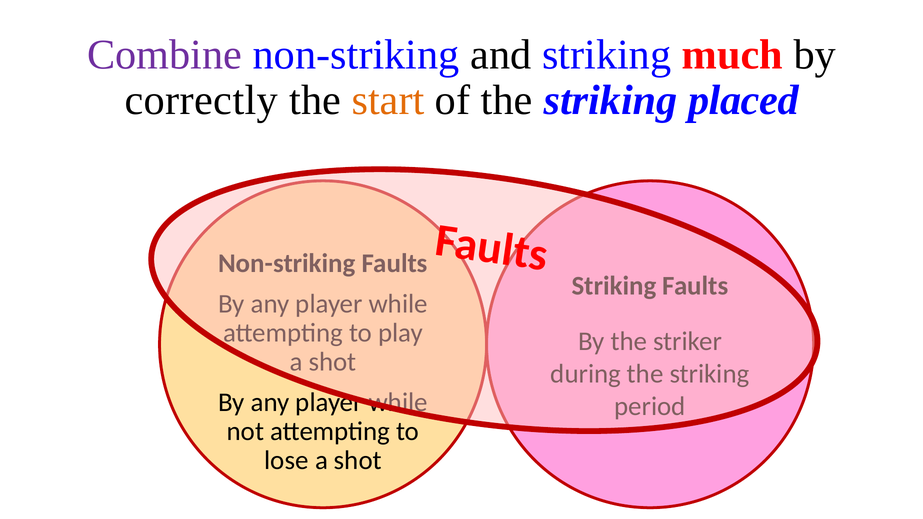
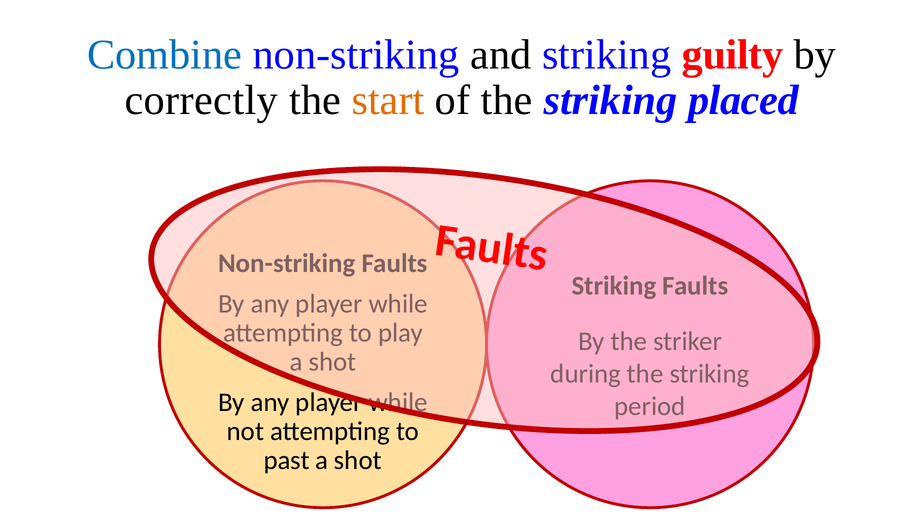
Combine colour: purple -> blue (165, 55)
much: much -> guilty (733, 55)
lose: lose -> past (287, 461)
